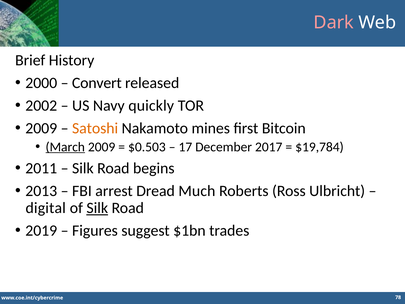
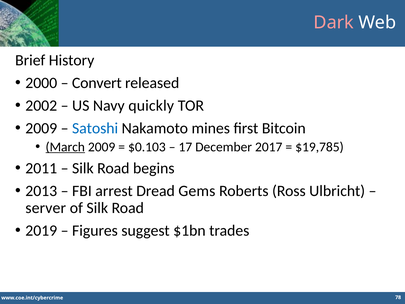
Satoshi colour: orange -> blue (95, 128)
$0.503: $0.503 -> $0.103 (147, 147)
$19,784: $19,784 -> $19,785 (320, 147)
Much: Much -> Gems (197, 191)
digital: digital -> server (46, 208)
Silk underline: present -> none (97, 208)
